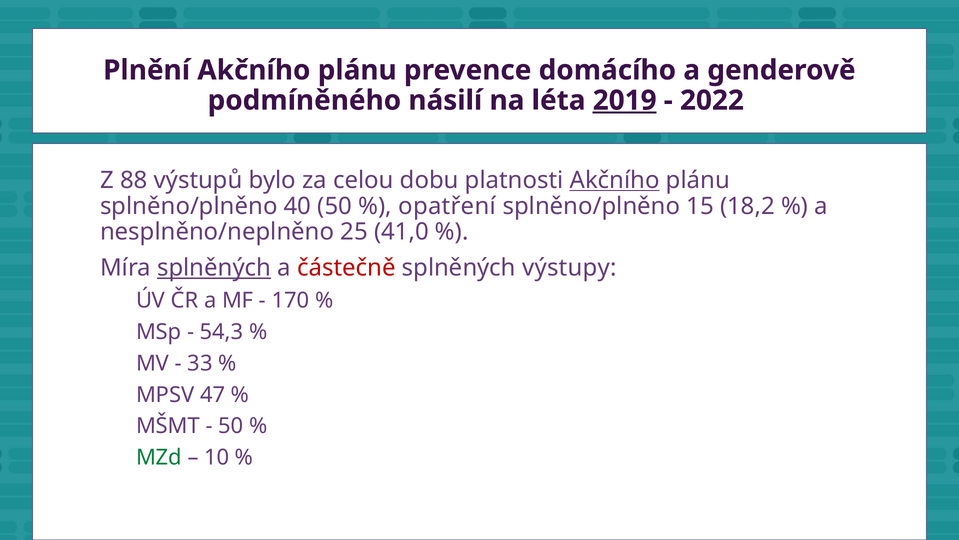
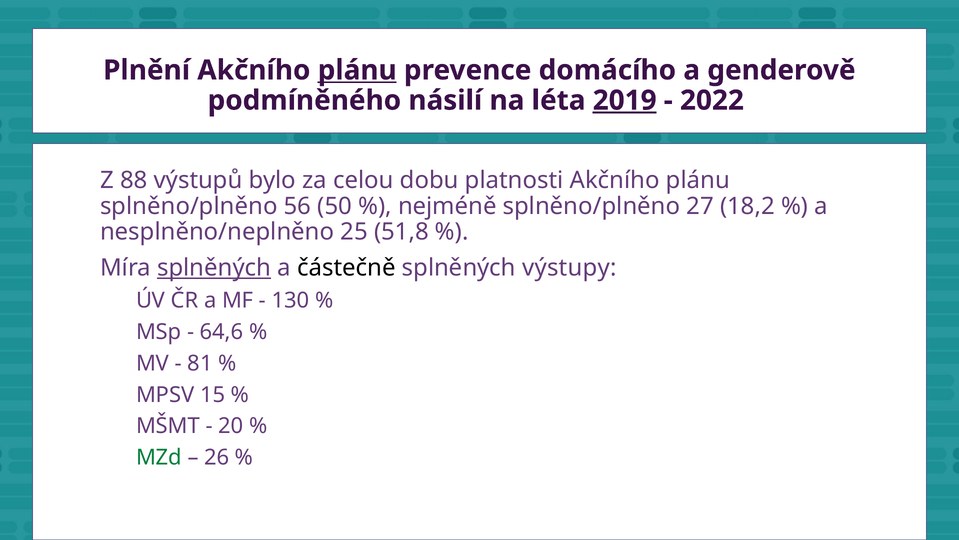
plánu underline: none -> present (357, 70)
Akčního underline: present -> none (615, 180)
40: 40 -> 56 (297, 206)
opatření: opatření -> nejméně (447, 206)
15: 15 -> 27 (700, 206)
41,0: 41,0 -> 51,8 (401, 232)
částečně colour: red -> black (346, 268)
170: 170 -> 130 (291, 300)
54,3: 54,3 -> 64,6 (222, 332)
33: 33 -> 81 (200, 363)
47: 47 -> 15 (213, 394)
50: 50 -> 20 (231, 426)
10: 10 -> 26 (217, 457)
